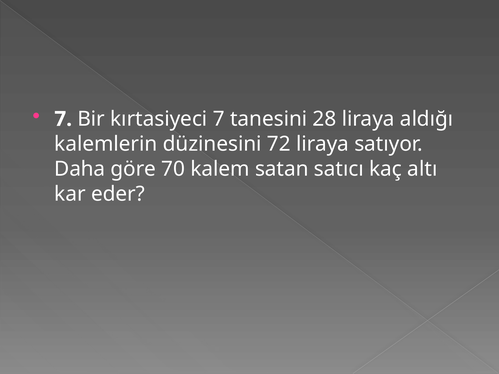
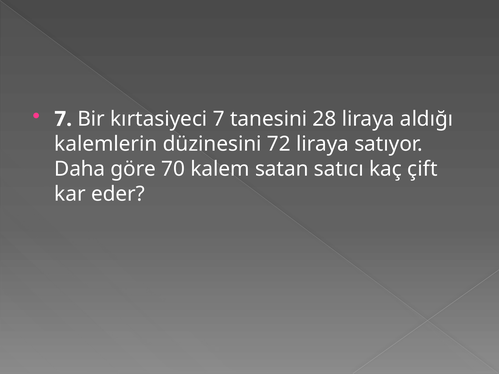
altı: altı -> çift (422, 169)
